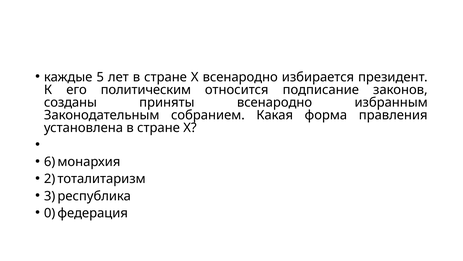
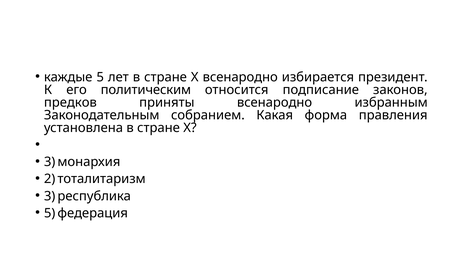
созданы: созданы -> предков (70, 102)
6: 6 -> 3 (50, 162)
0: 0 -> 5 (50, 213)
